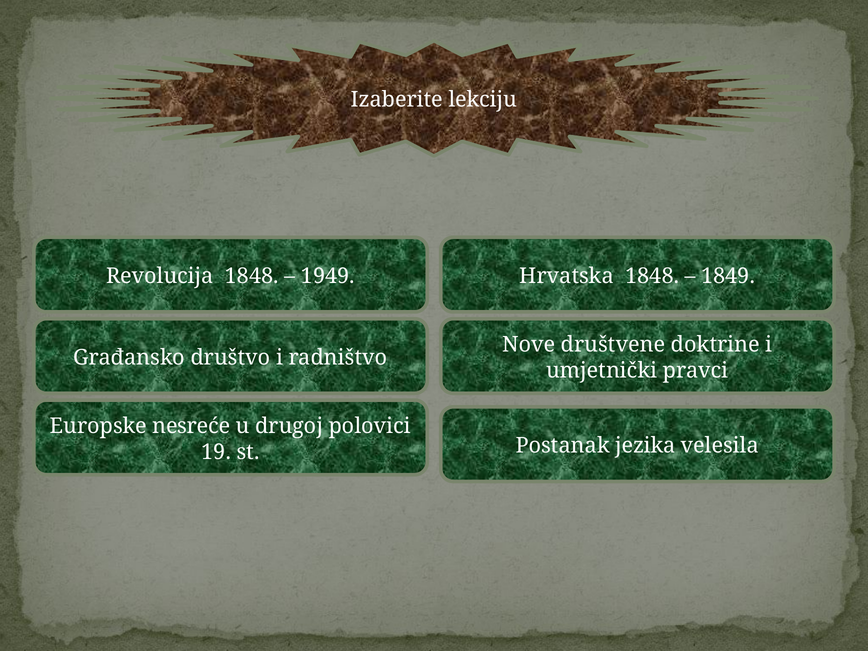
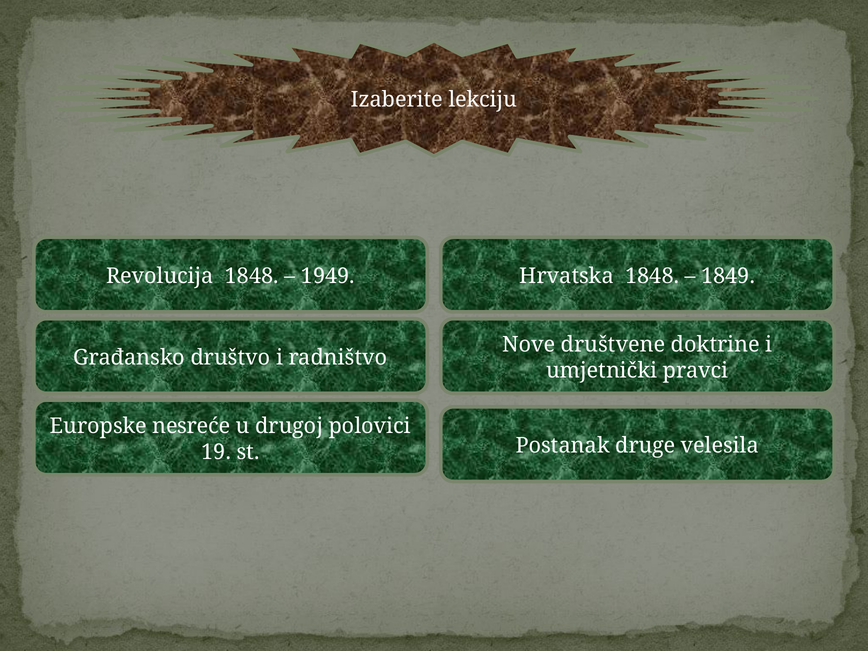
jezika: jezika -> druge (645, 446)
